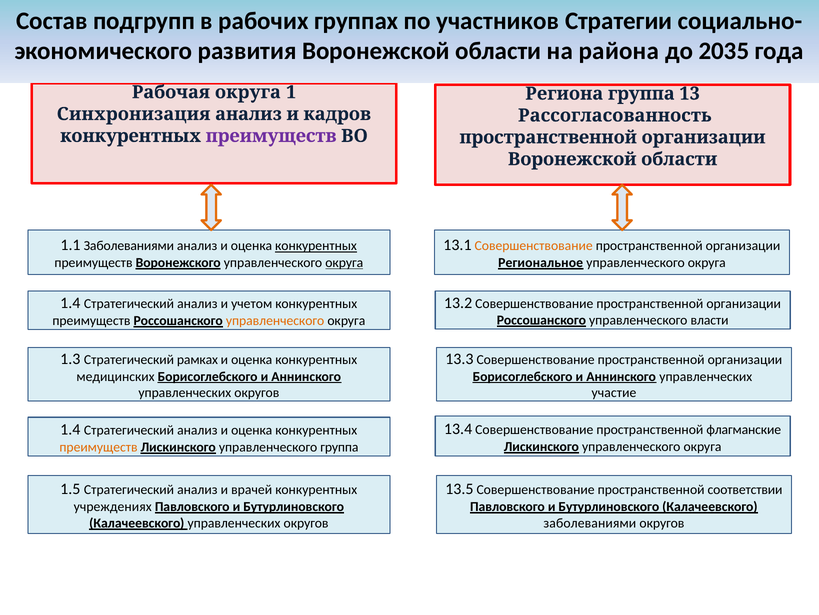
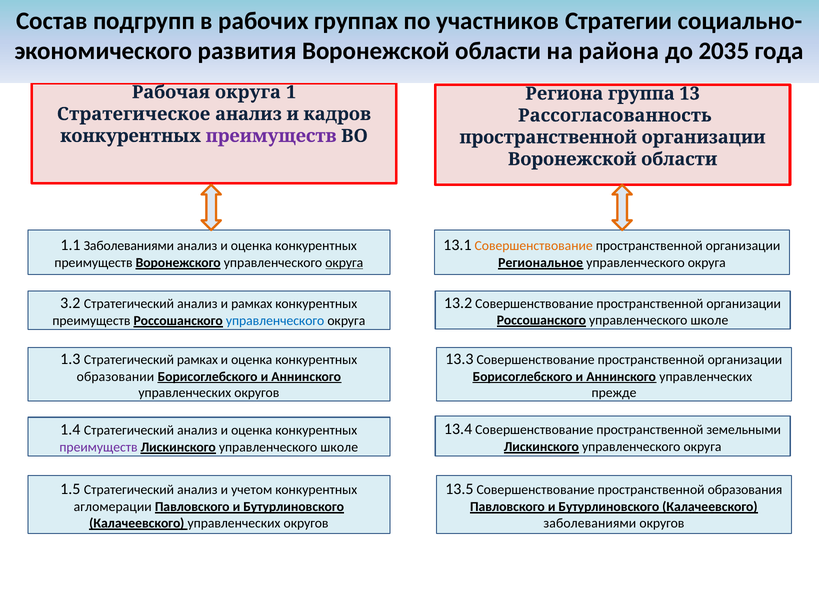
Синхронизация: Синхронизация -> Стратегическое (134, 114)
конкурентных underline: present -> none (316, 246)
1.4: 1.4 -> 3.2 (70, 303)
и учетом: учетом -> рамках (252, 304)
Россошанского управленческого власти: власти -> школе (709, 320)
управленческого colour: orange -> blue (275, 320)
медицинских: медицинских -> образовании (115, 376)
участие: участие -> прежде (614, 392)
флагманские: флагманские -> земельными (744, 429)
преимуществ colour: orange -> purple (98, 447)
Лискинского управленческого группа: группа -> школе (339, 447)
врачей: врачей -> учетом (252, 489)
соответствии: соответствии -> образования (745, 489)
учреждениях: учреждениях -> агломерации (113, 506)
